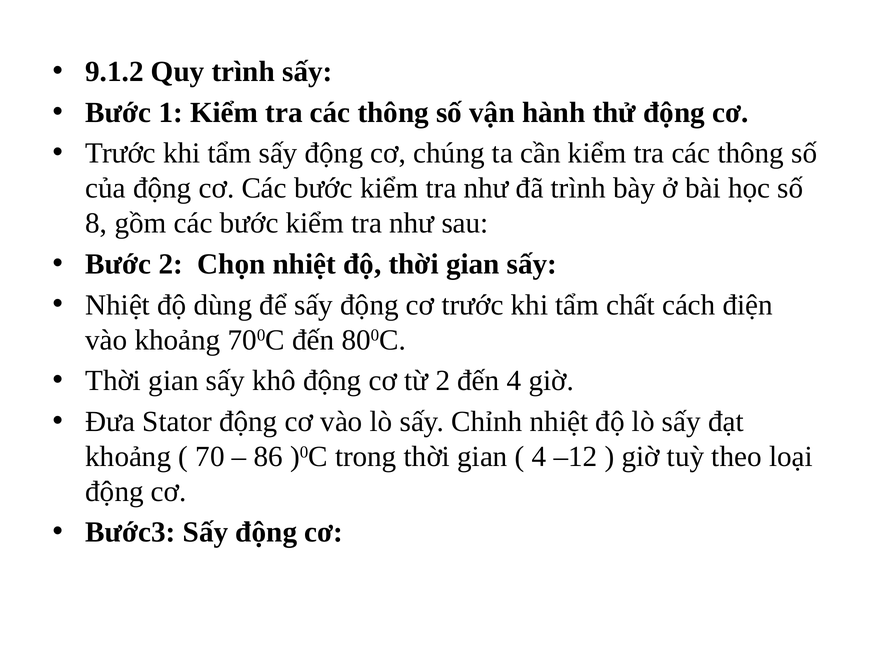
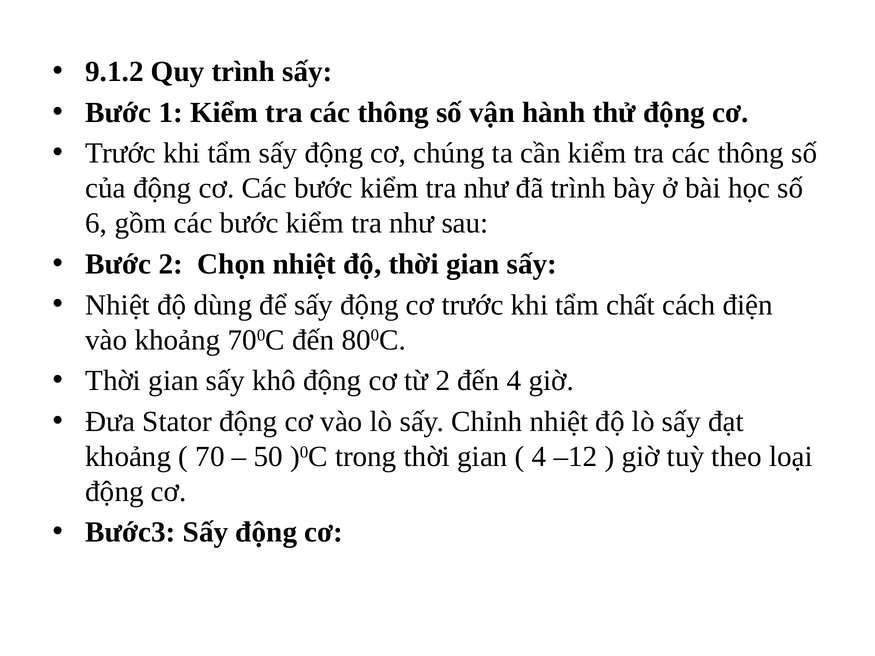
8: 8 -> 6 (96, 223)
86: 86 -> 50 (268, 457)
